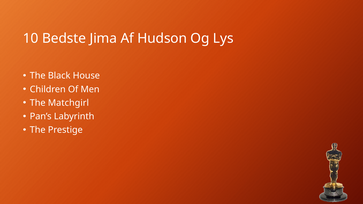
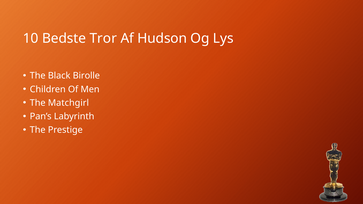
Jima: Jima -> Tror (103, 38)
House: House -> Birolle (86, 76)
